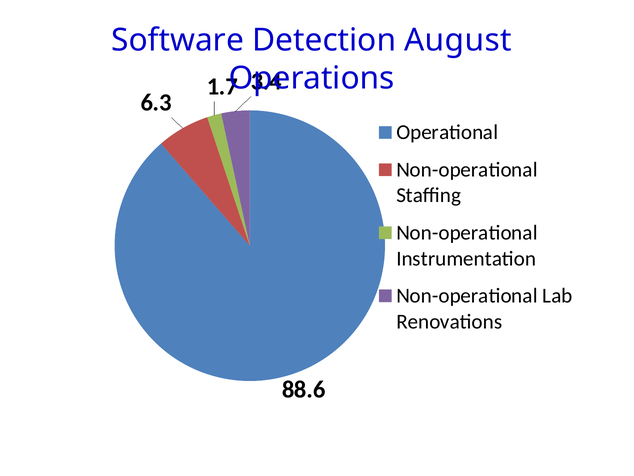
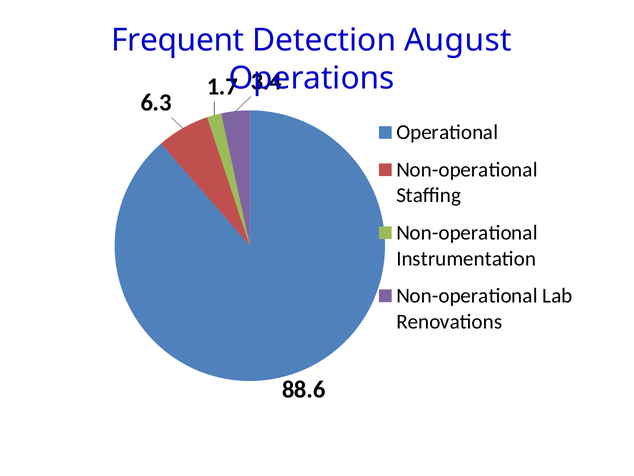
Software: Software -> Frequent (178, 40)
